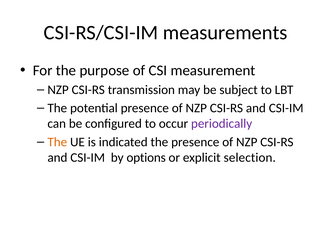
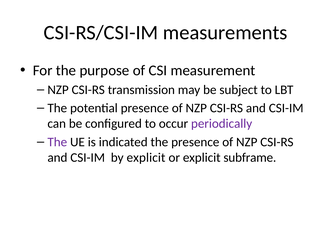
The colour: orange -> purple (57, 142)
by options: options -> explicit (146, 158)
selection: selection -> subframe (250, 158)
